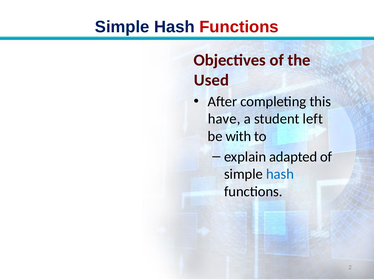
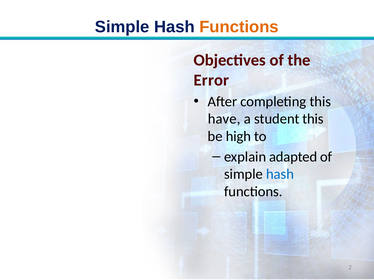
Functions colour: red -> orange (239, 27)
Used: Used -> Error (211, 80)
student left: left -> this (313, 119)
with: with -> high (238, 137)
